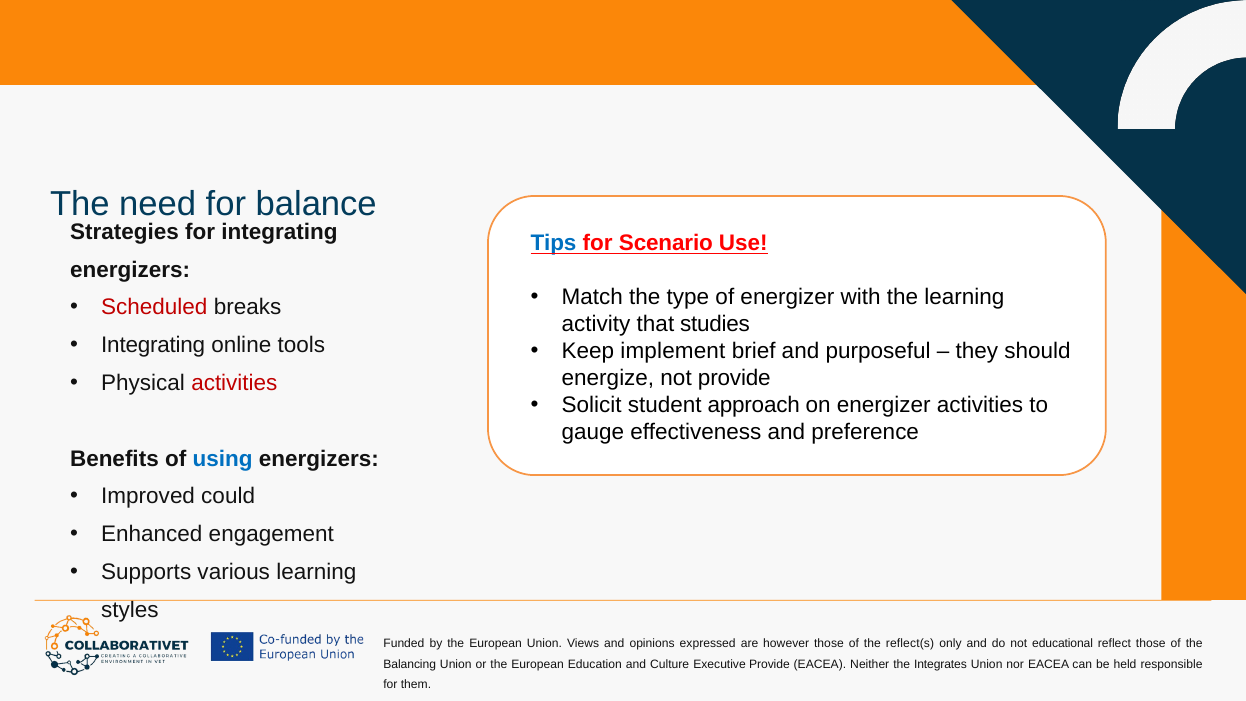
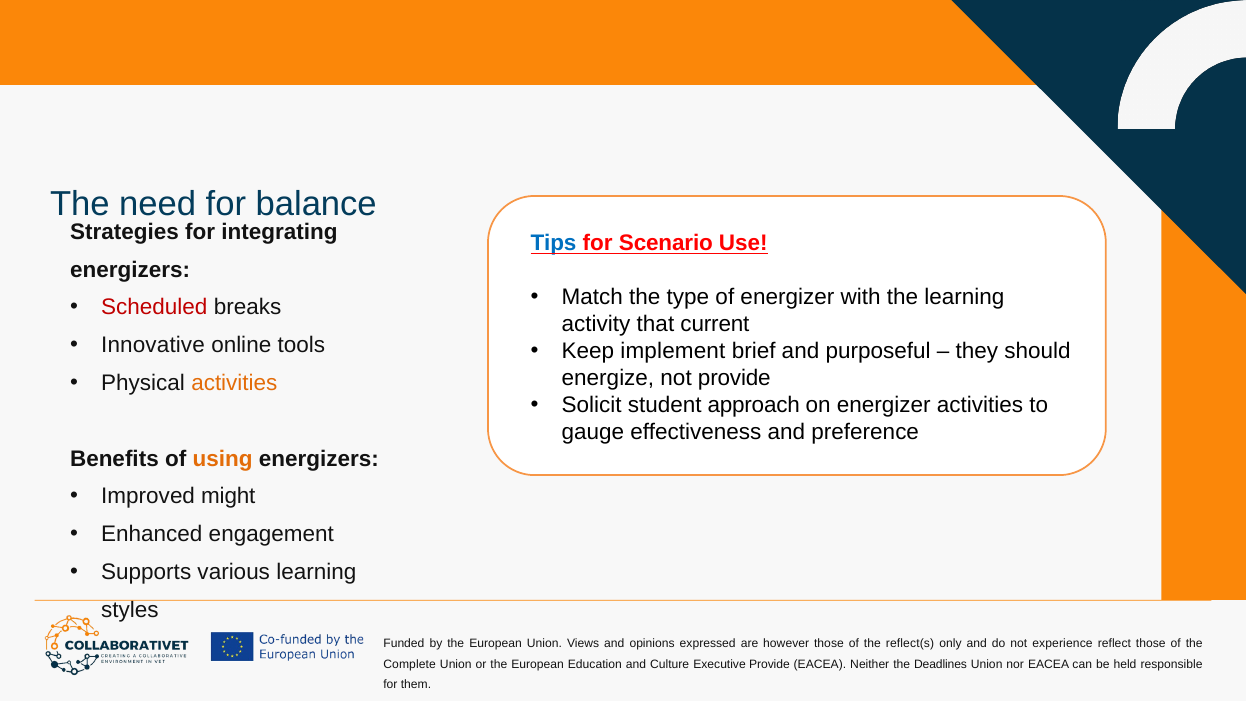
studies: studies -> current (715, 324)
Integrating: Integrating -> Innovative (153, 345)
activities colour: red -> orange (234, 383)
using colour: blue -> orange (223, 459)
could: could -> might (228, 496)
educational: educational -> experience (1063, 644)
Balancing: Balancing -> Complete (410, 664)
Integrates: Integrates -> Deadlines (941, 664)
